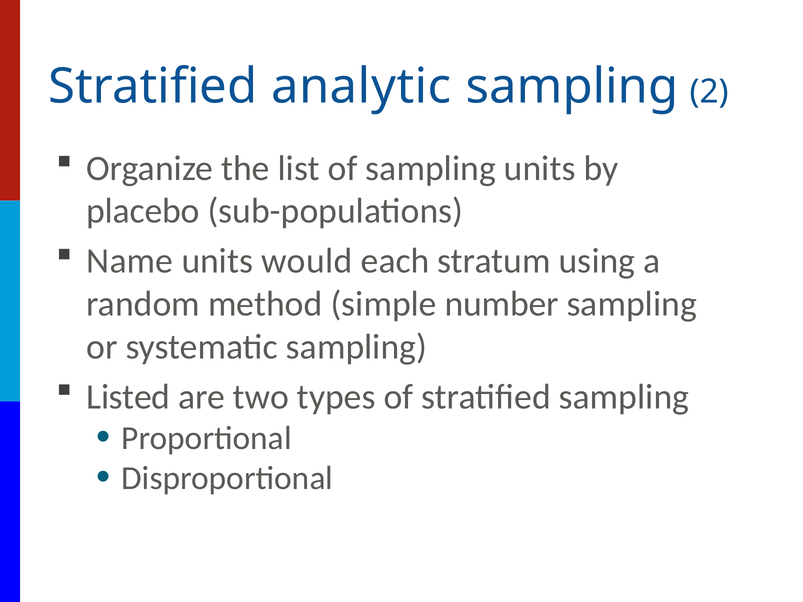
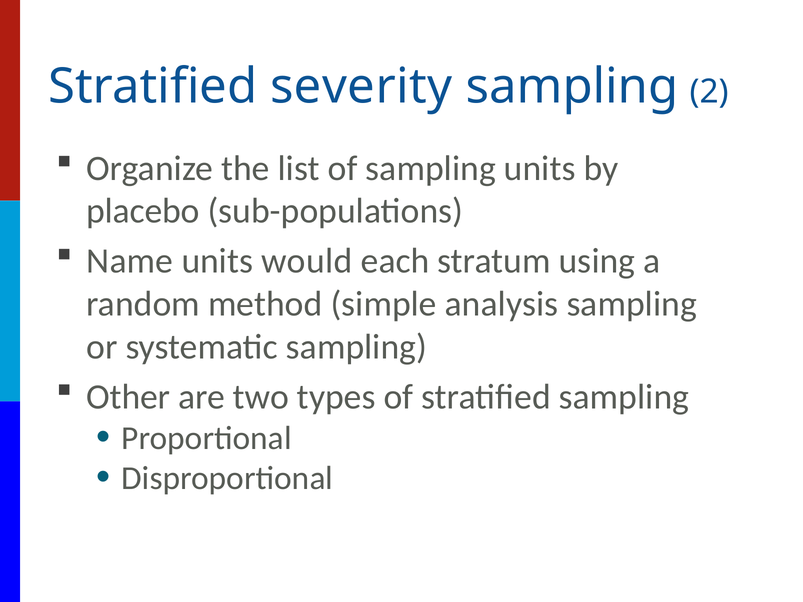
analytic: analytic -> severity (361, 86)
number: number -> analysis (502, 304)
Listed: Listed -> Other (128, 397)
